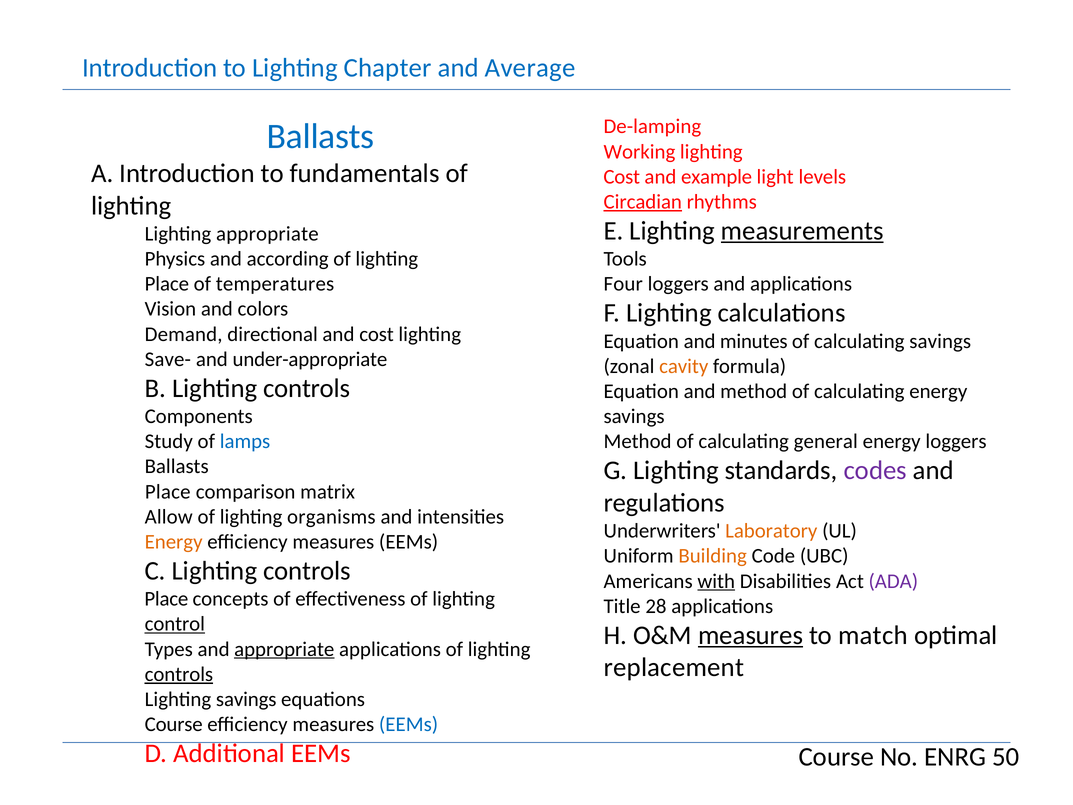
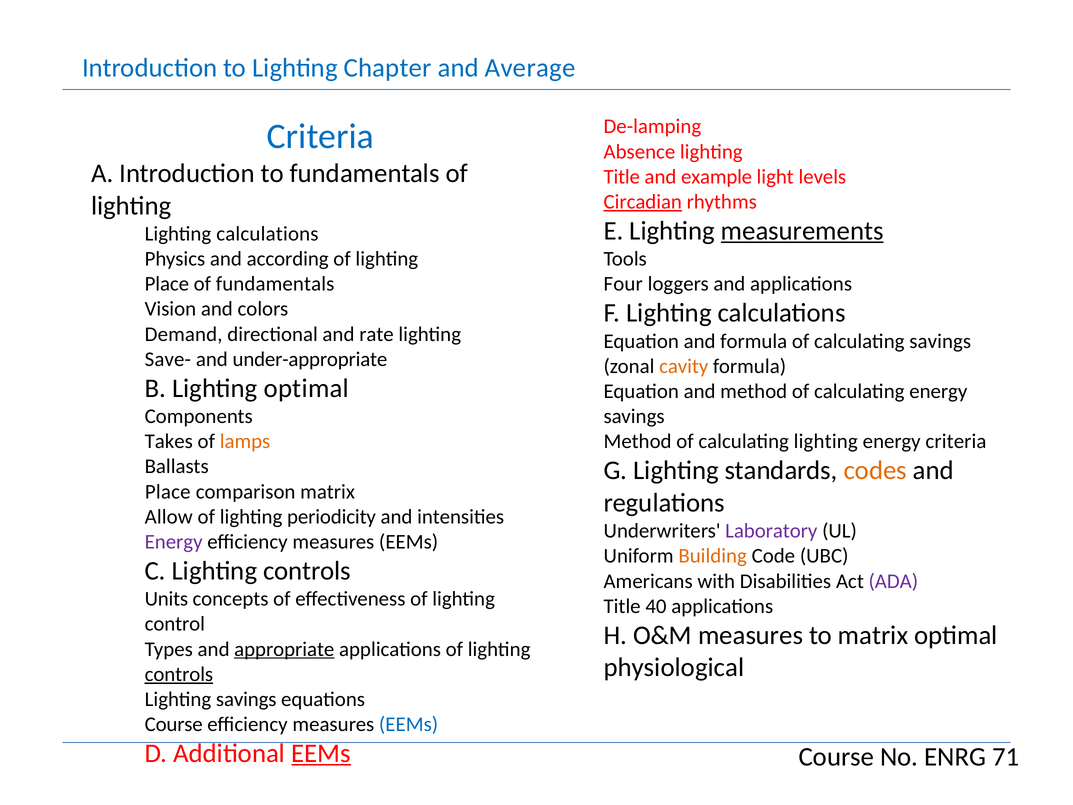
Ballasts: Ballasts -> Criteria (320, 137)
Working: Working -> Absence (639, 152)
Cost: Cost -> Title (622, 177)
appropriate: appropriate -> calculations (267, 234)
of temperatures: temperatures -> fundamentals (275, 284)
and cost: cost -> rate (376, 334)
and minutes: minutes -> formula (754, 341)
B Lighting controls: controls -> optimal (306, 388)
Study: Study -> Takes (169, 441)
lamps colour: blue -> orange (245, 441)
calculating general: general -> lighting (826, 441)
energy loggers: loggers -> criteria (956, 441)
codes colour: purple -> orange (875, 470)
organisms: organisms -> periodicity (332, 517)
Laboratory colour: orange -> purple (771, 531)
Energy colour: orange -> purple (174, 542)
with underline: present -> none (716, 581)
Place: Place -> Units (166, 599)
28: 28 -> 40 (656, 606)
control underline: present -> none (175, 624)
measures underline: present -> none (751, 635)
to match: match -> matrix (873, 635)
replacement: replacement -> physiological (674, 667)
EEMs underline: none -> present (321, 753)
50: 50 -> 71 (1006, 756)
